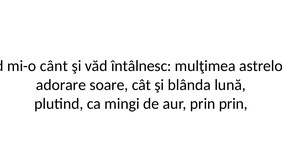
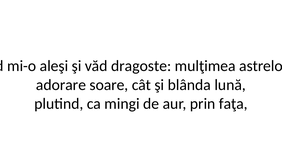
cânt: cânt -> aleşi (54, 66)
întâlnesc: întâlnesc -> dragoste (141, 66)
prin prin: prin -> faţa (233, 103)
